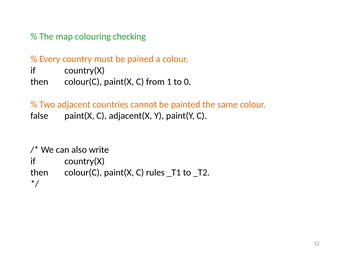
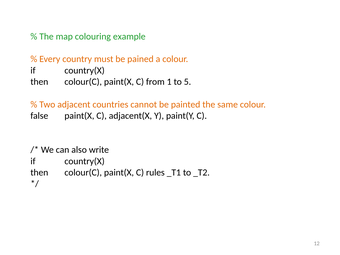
checking: checking -> example (129, 36)
0: 0 -> 5 (188, 82)
